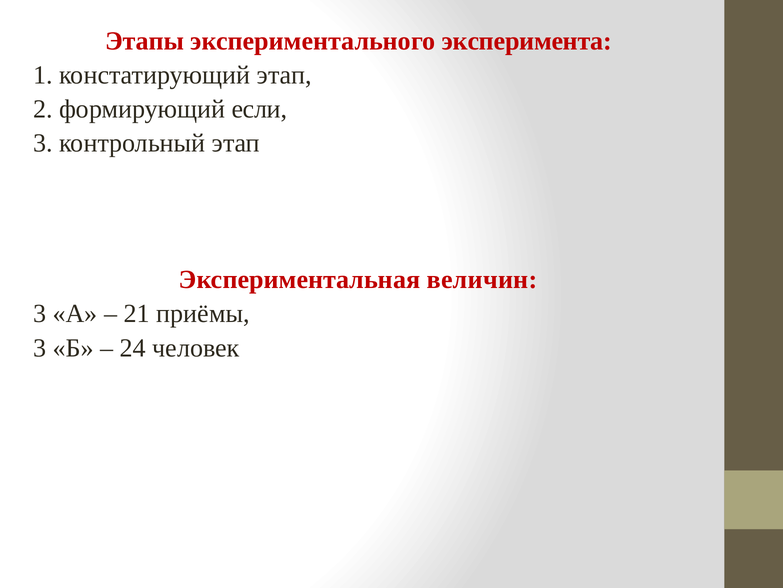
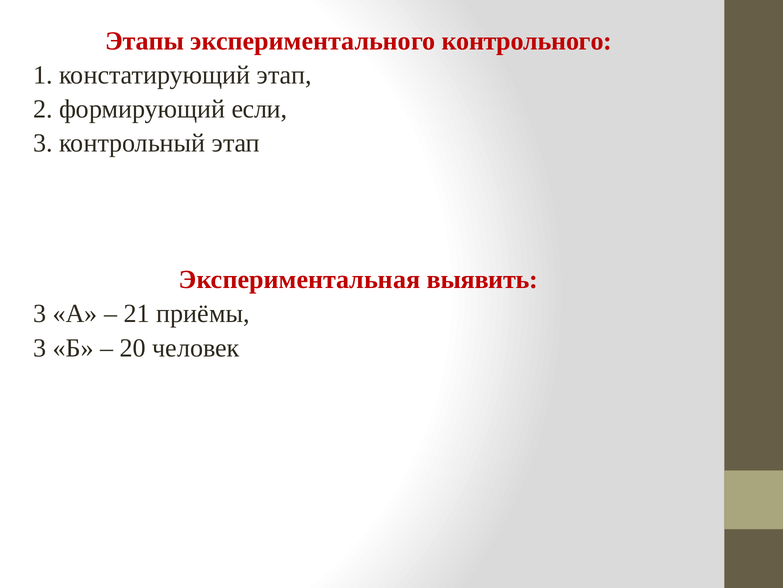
эксперимента: эксперимента -> контрольного (527, 41)
величин: величин -> выявить (482, 279)
24: 24 -> 20 (133, 347)
